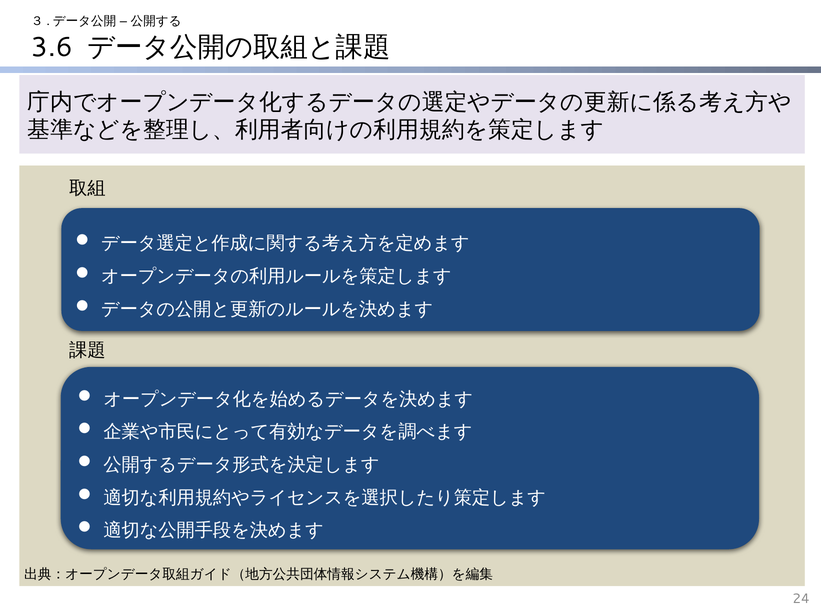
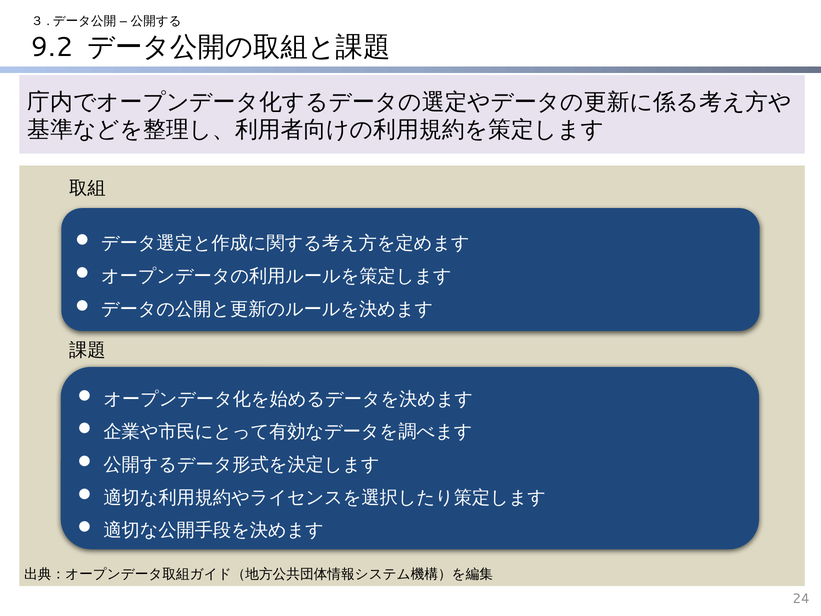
3.6: 3.6 -> 9.2 (52, 47)
